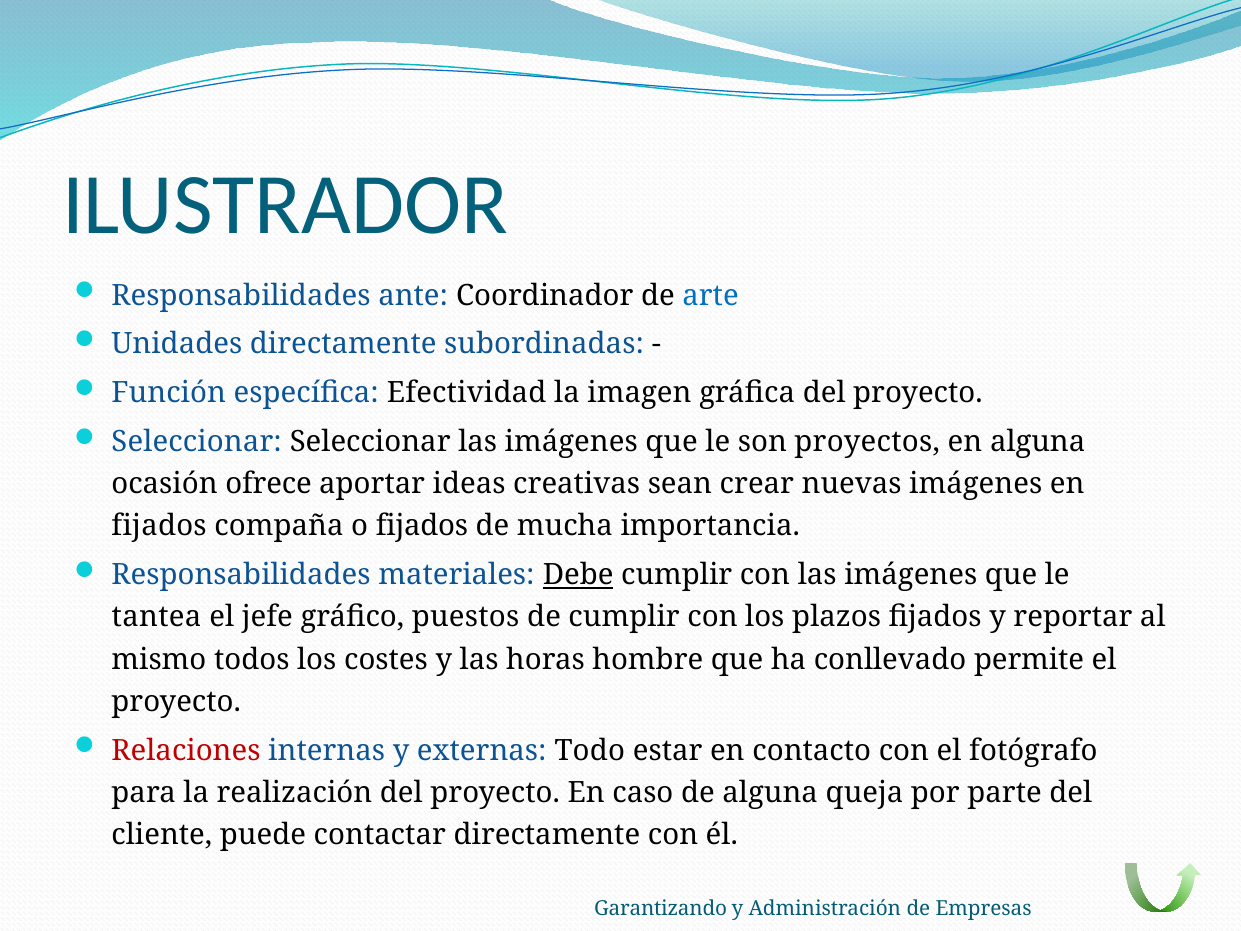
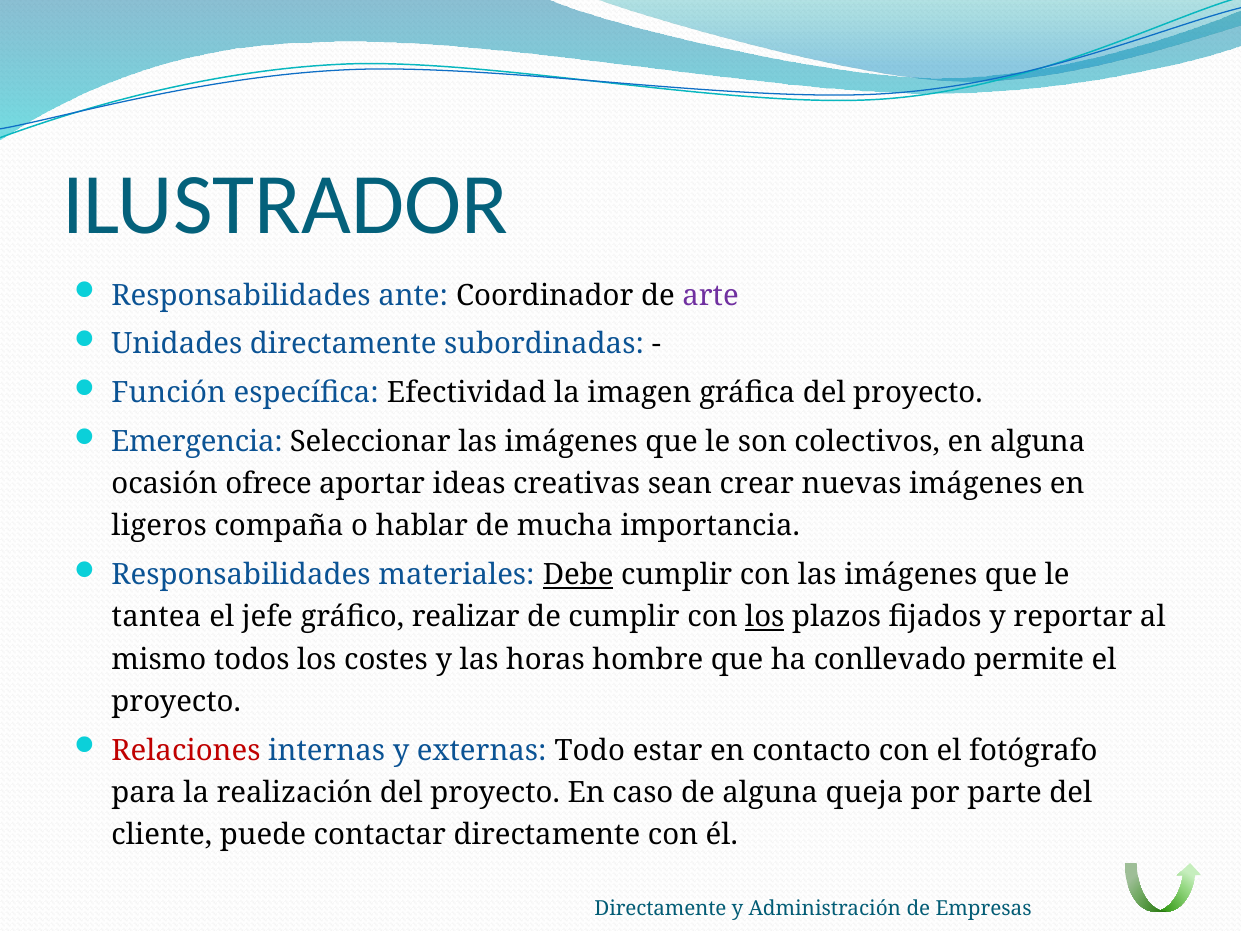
arte colour: blue -> purple (711, 295)
Seleccionar: Seleccionar -> Emergencia (197, 442)
proyectos: proyectos -> colectivos (867, 442)
fijados: fijados -> ligeros (159, 526)
o fijados: fijados -> hablar (422, 526)
puestos: puestos -> realizar (466, 617)
los underline: none -> present (765, 617)
Garantizando: Garantizando -> Directamente (660, 908)
